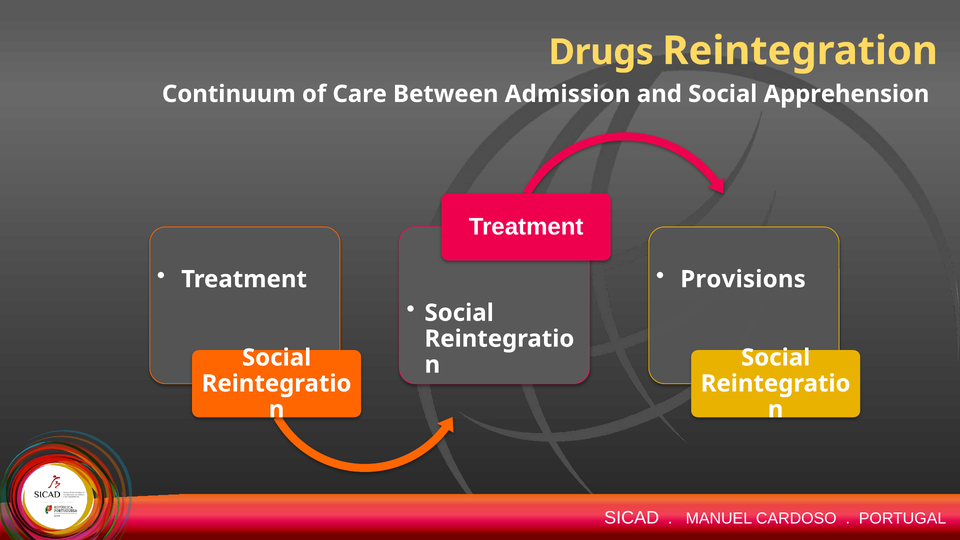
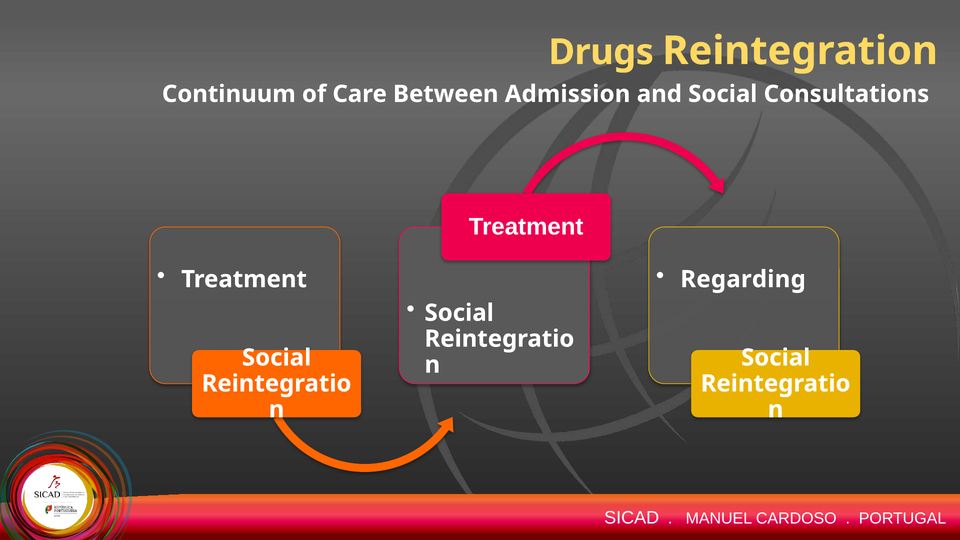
Apprehension: Apprehension -> Consultations (846, 94)
Provisions: Provisions -> Regarding (743, 279)
